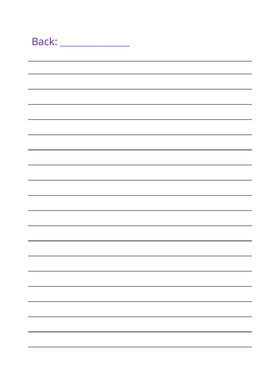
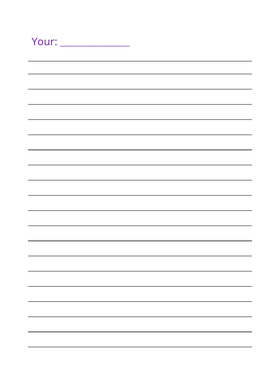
Back: Back -> Your (45, 42)
